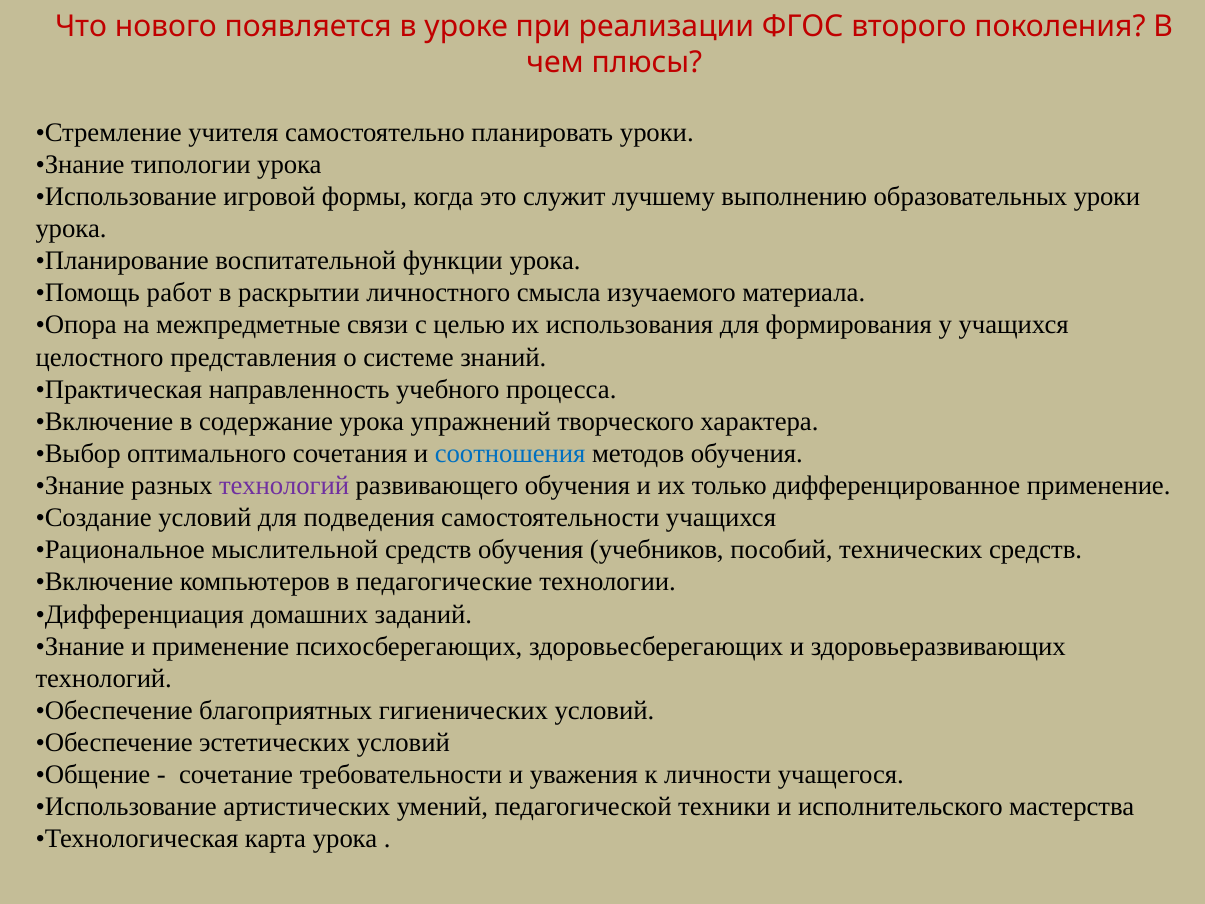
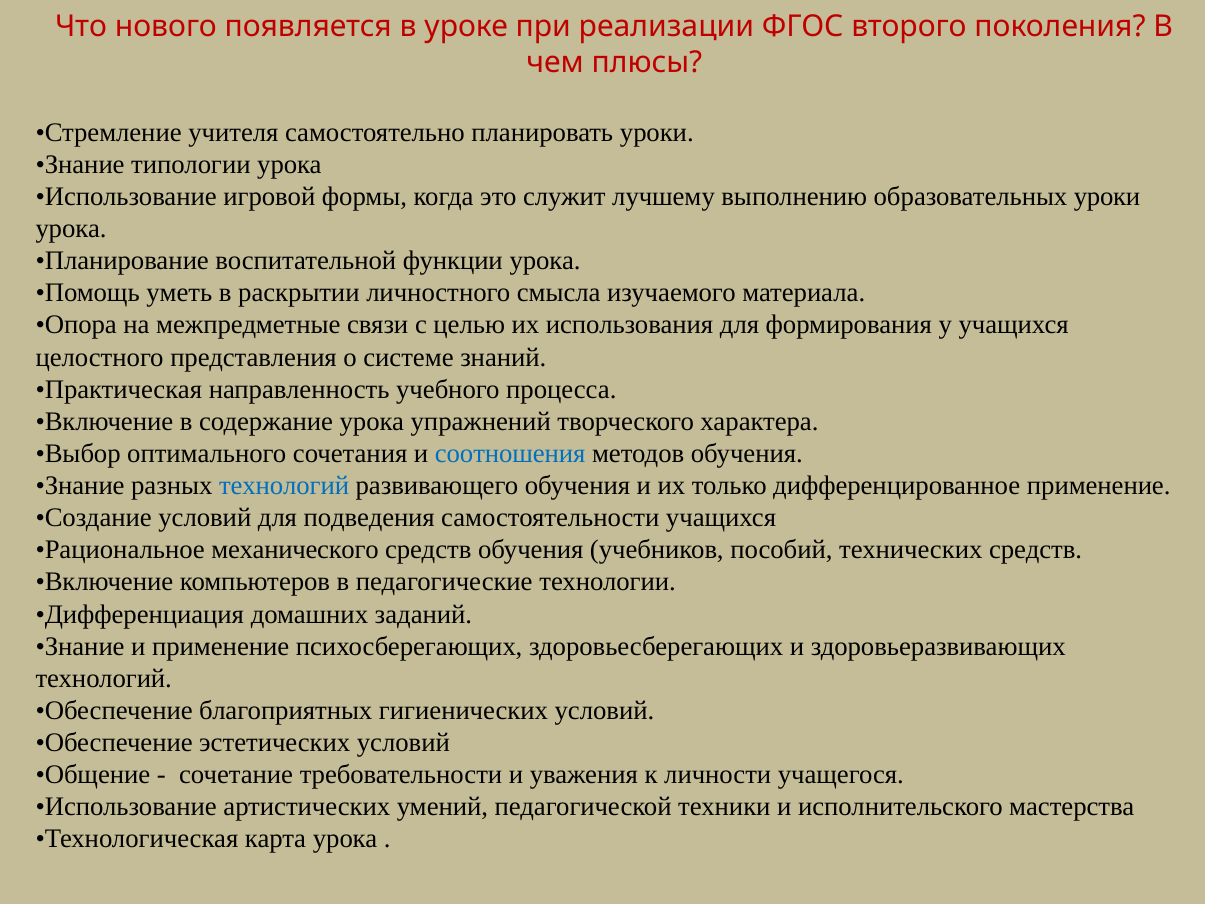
работ: работ -> уметь (179, 293)
технологий colour: purple -> blue (284, 486)
мыслительной: мыслительной -> механического (295, 550)
